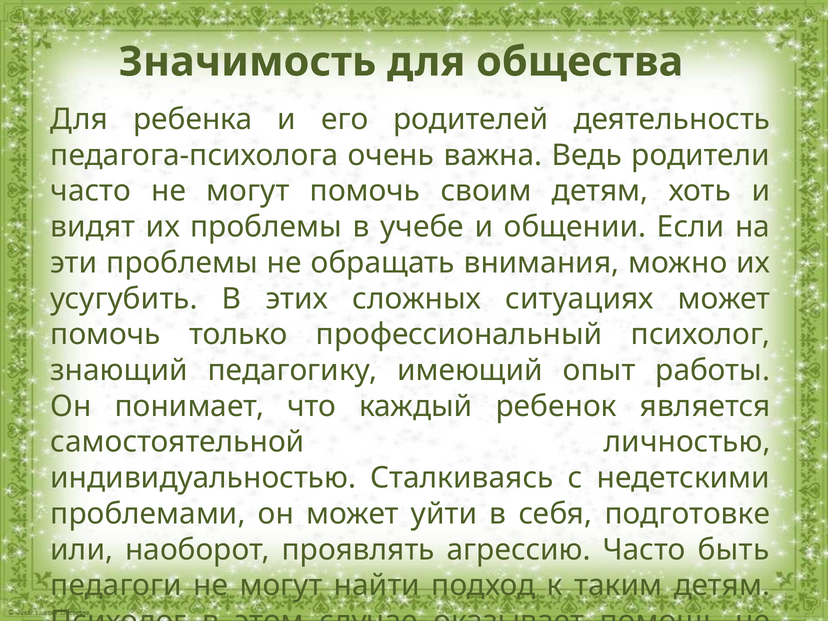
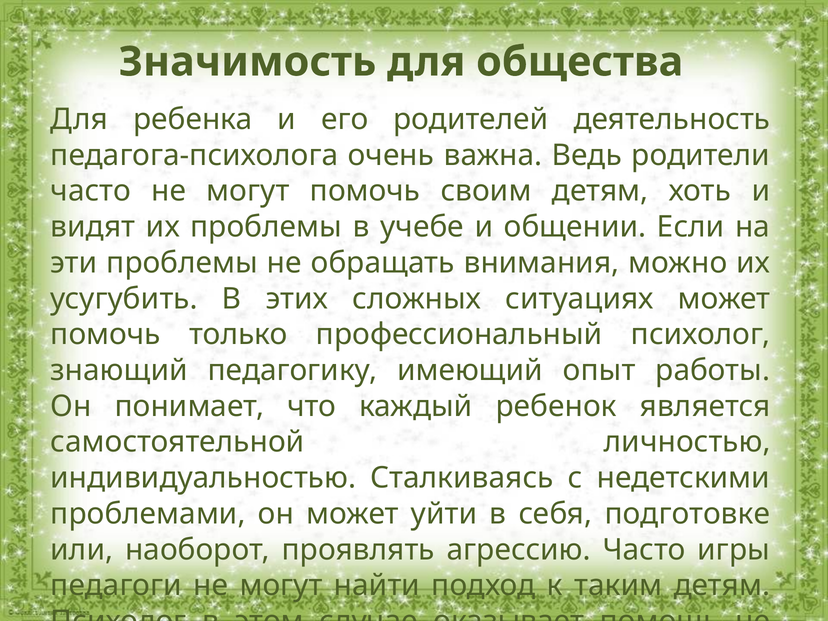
быть: быть -> игры (734, 550)
